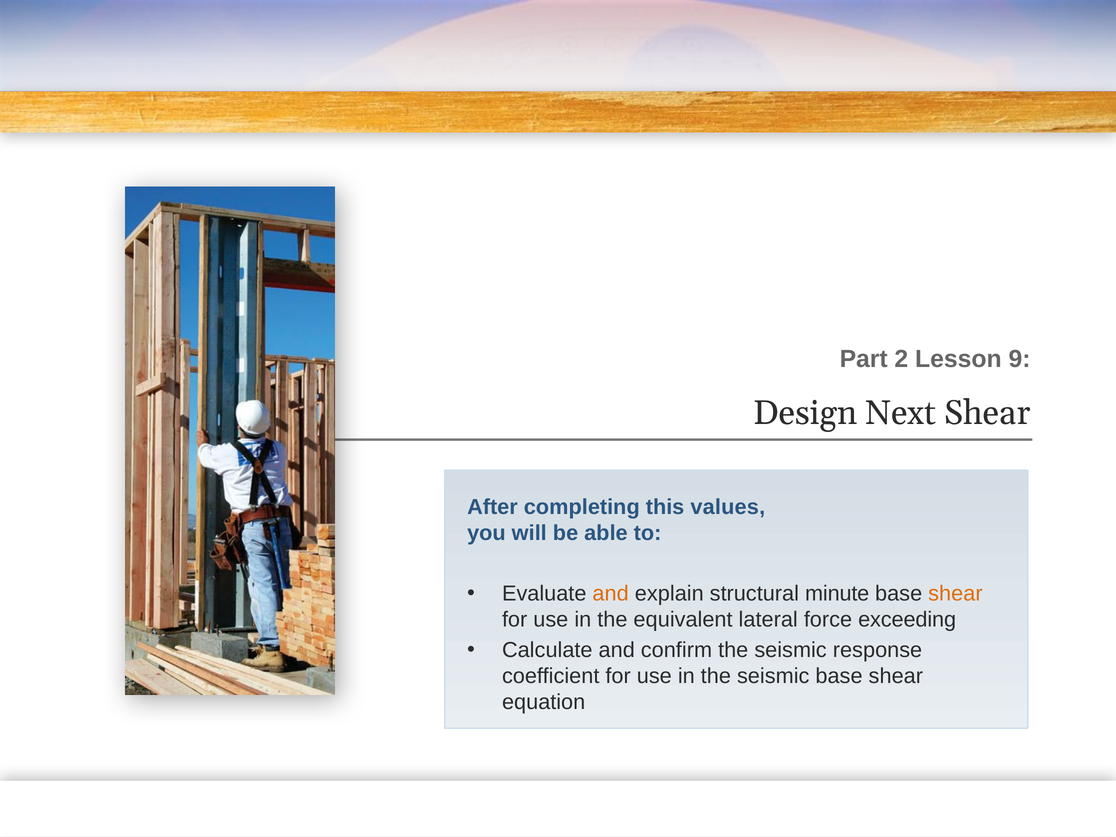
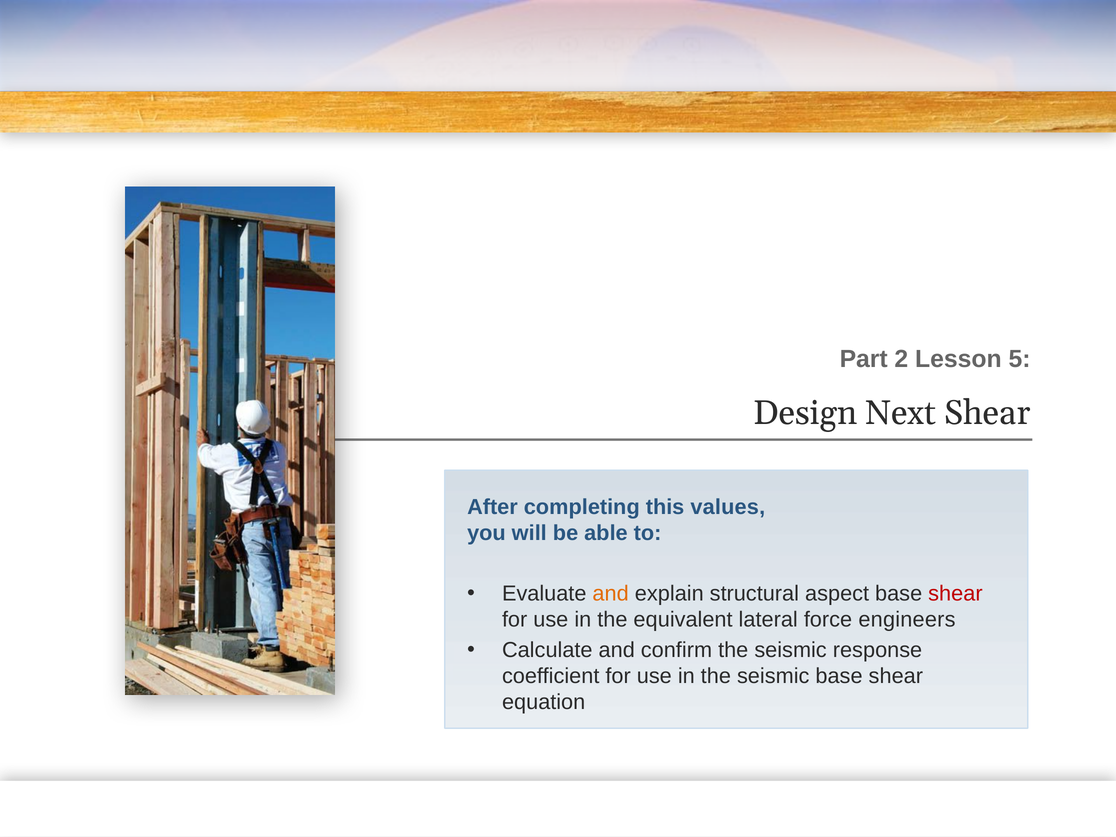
9: 9 -> 5 (1020, 359)
minute: minute -> aspect (837, 594)
shear colour: orange -> red (955, 594)
exceeding: exceeding -> engineers (907, 620)
